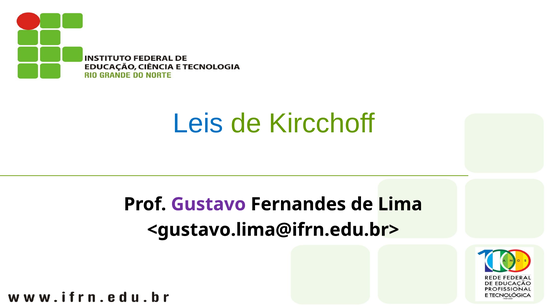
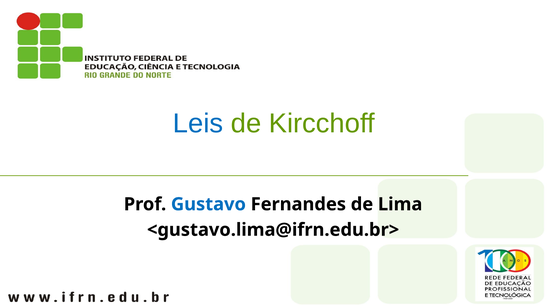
Gustavo colour: purple -> blue (208, 204)
